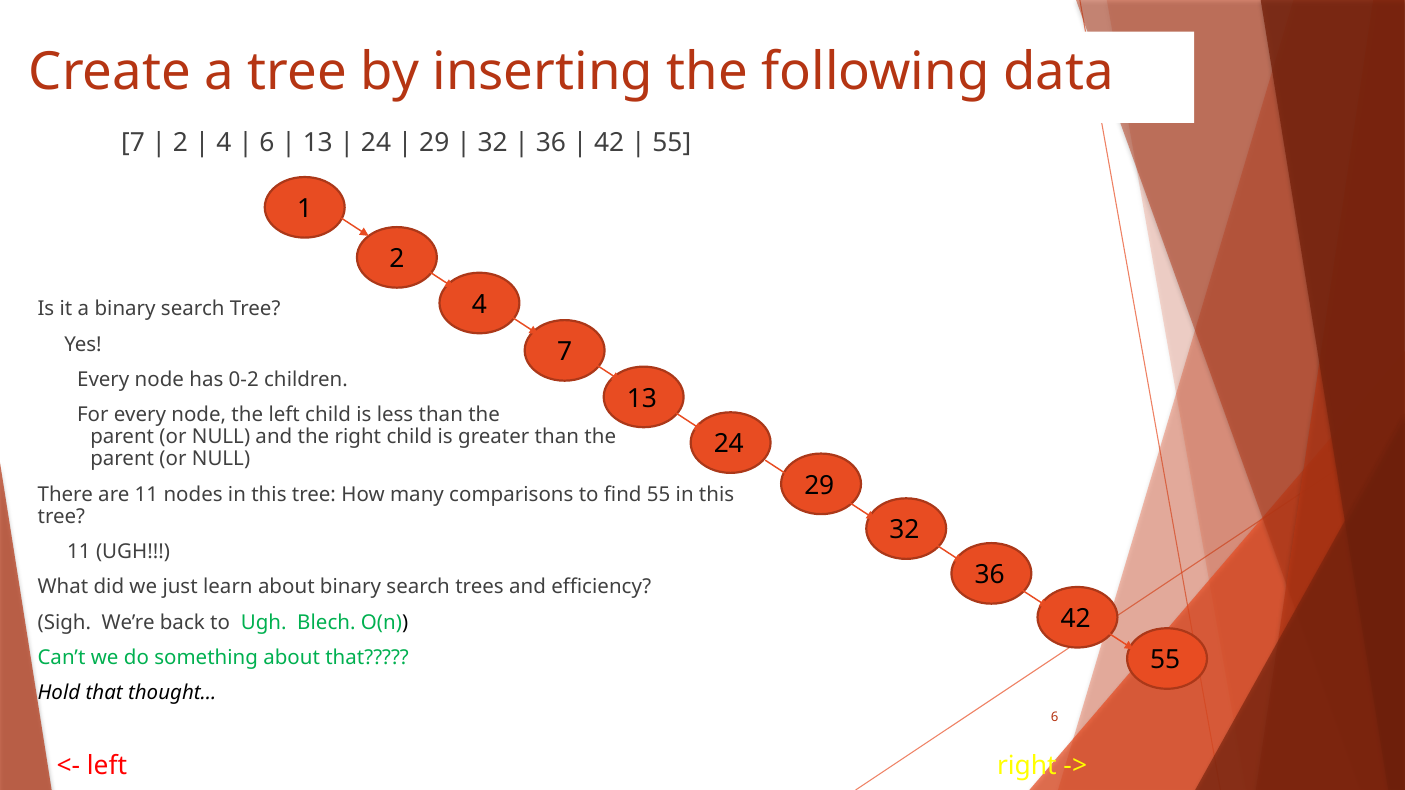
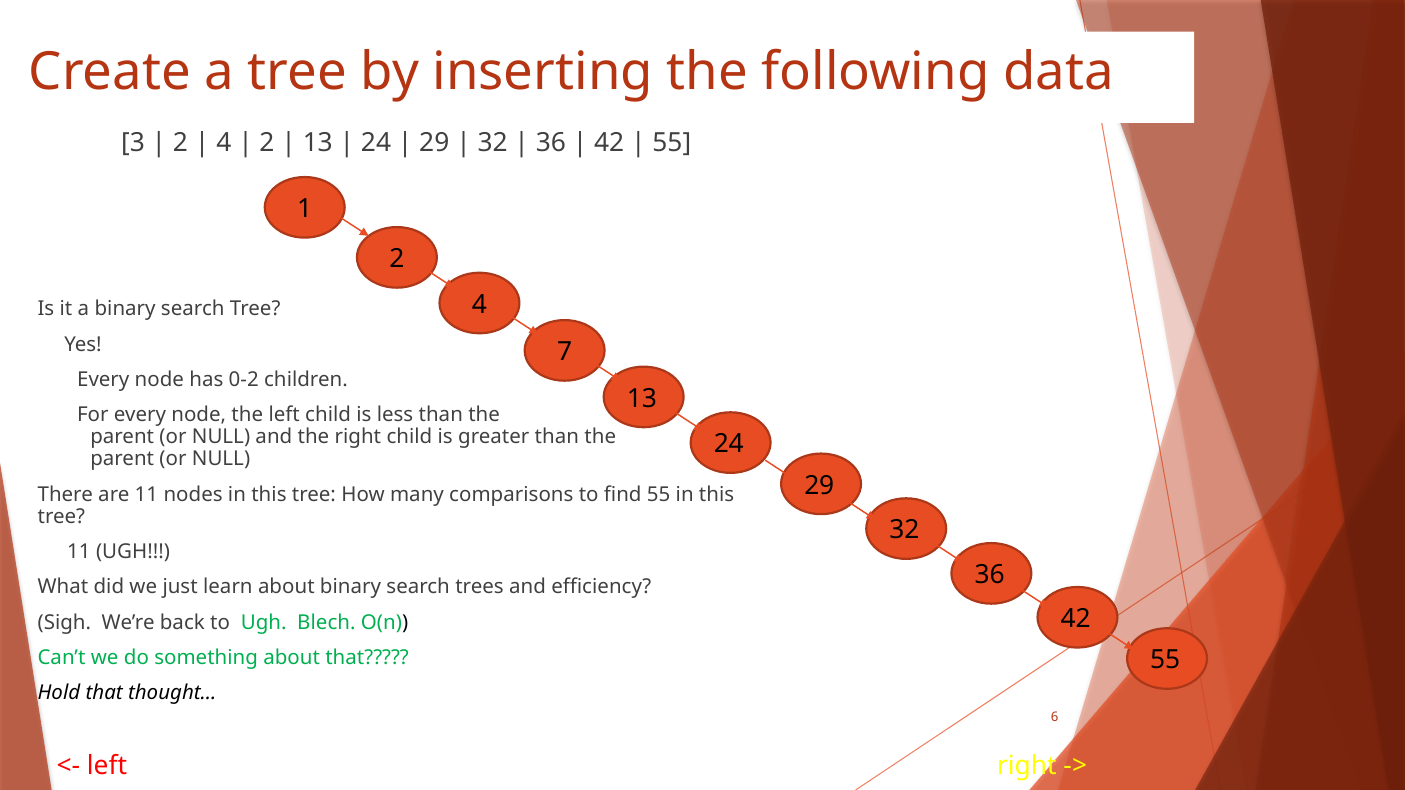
7: 7 -> 3 (133, 143)
6: 6 -> 2 (267, 143)
